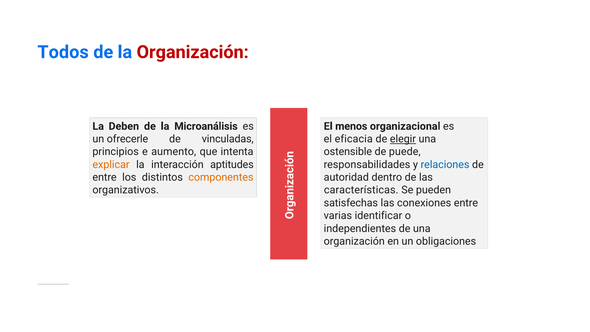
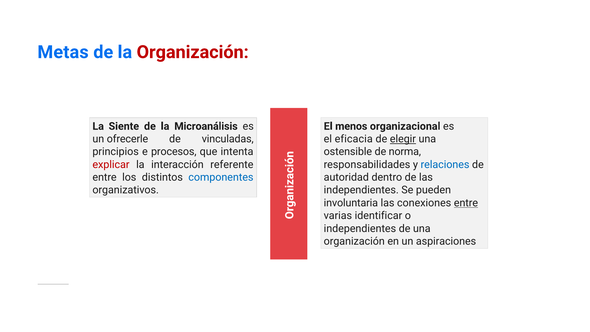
Todos: Todos -> Metas (63, 52)
Deben: Deben -> Siente (124, 126)
aumento: aumento -> procesos (174, 152)
puede: puede -> norma (405, 152)
explicar colour: orange -> red (111, 164)
aptitudes: aptitudes -> referente (232, 164)
componentes colour: orange -> blue (221, 177)
características: características -> independientes (361, 190)
satisfechas: satisfechas -> involuntaria (351, 203)
entre underline: none -> present (466, 203)
obligaciones: obligaciones -> aspiraciones (446, 241)
